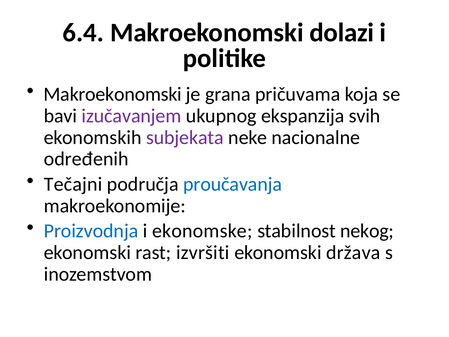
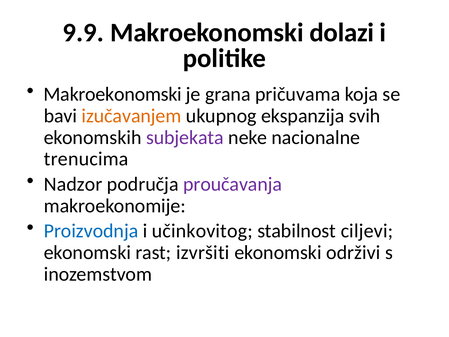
6.4: 6.4 -> 9.9 (83, 33)
izučavanjem colour: purple -> orange (132, 116)
određenih: određenih -> trenucima (86, 159)
Tečajni: Tečajni -> Nadzor (73, 184)
proučavanja colour: blue -> purple (233, 184)
ekonomske: ekonomske -> učinkovitog (202, 231)
nekog: nekog -> ciljevi (367, 231)
država: država -> održivi (353, 252)
